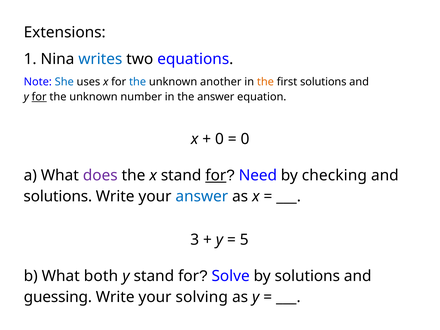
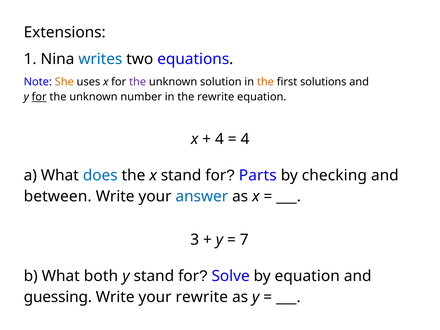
She colour: blue -> orange (64, 82)
the colour: blue -> purple (138, 82)
another: another -> solution (221, 82)
the answer: answer -> rewrite (216, 97)
0: 0 -> 4 (219, 139)
0: 0 -> 4 (245, 139)
does colour: purple -> blue (100, 175)
for underline: present -> none (216, 175)
Need: Need -> Parts (258, 175)
solutions: solutions -> between (58, 197)
5: 5 -> 7 (244, 240)
by solutions: solutions -> equation (307, 276)
your solving: solving -> rewrite (202, 297)
